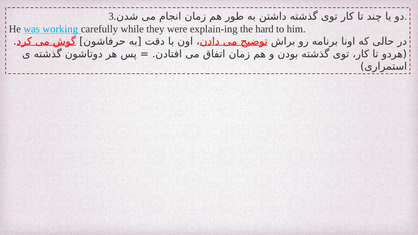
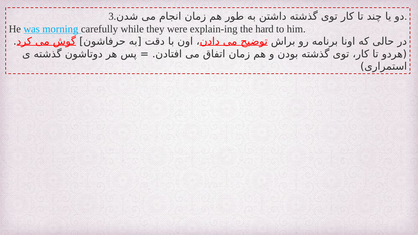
working: working -> morning (60, 29)
